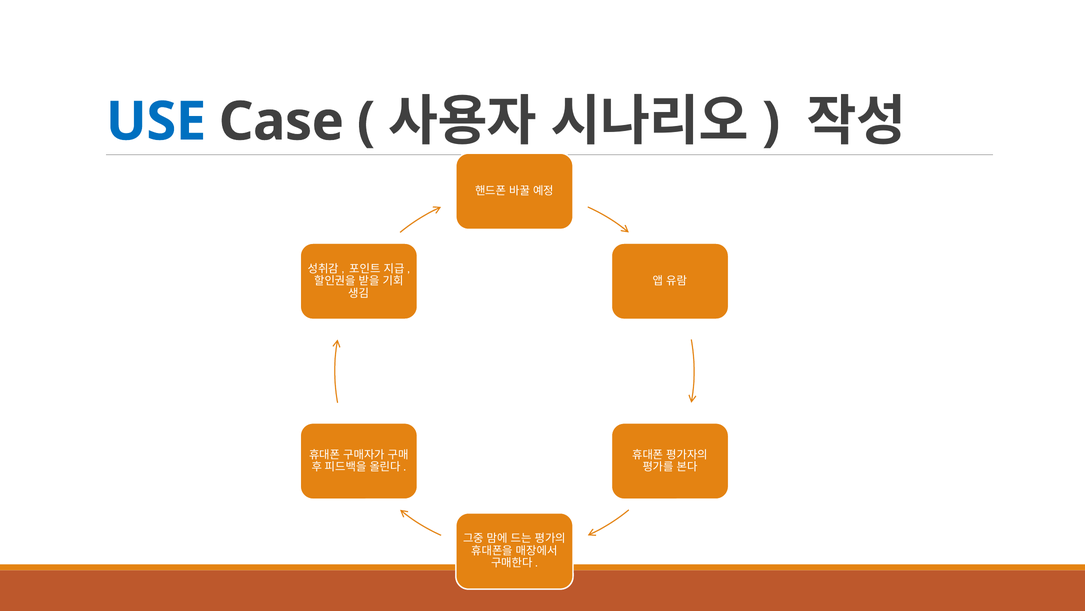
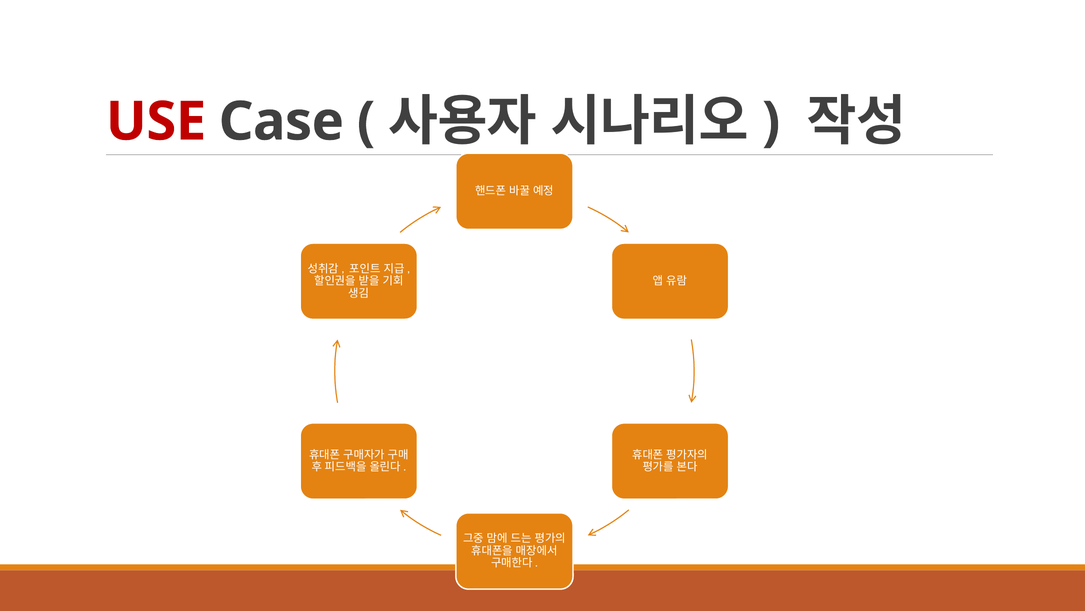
USE colour: blue -> red (156, 122)
